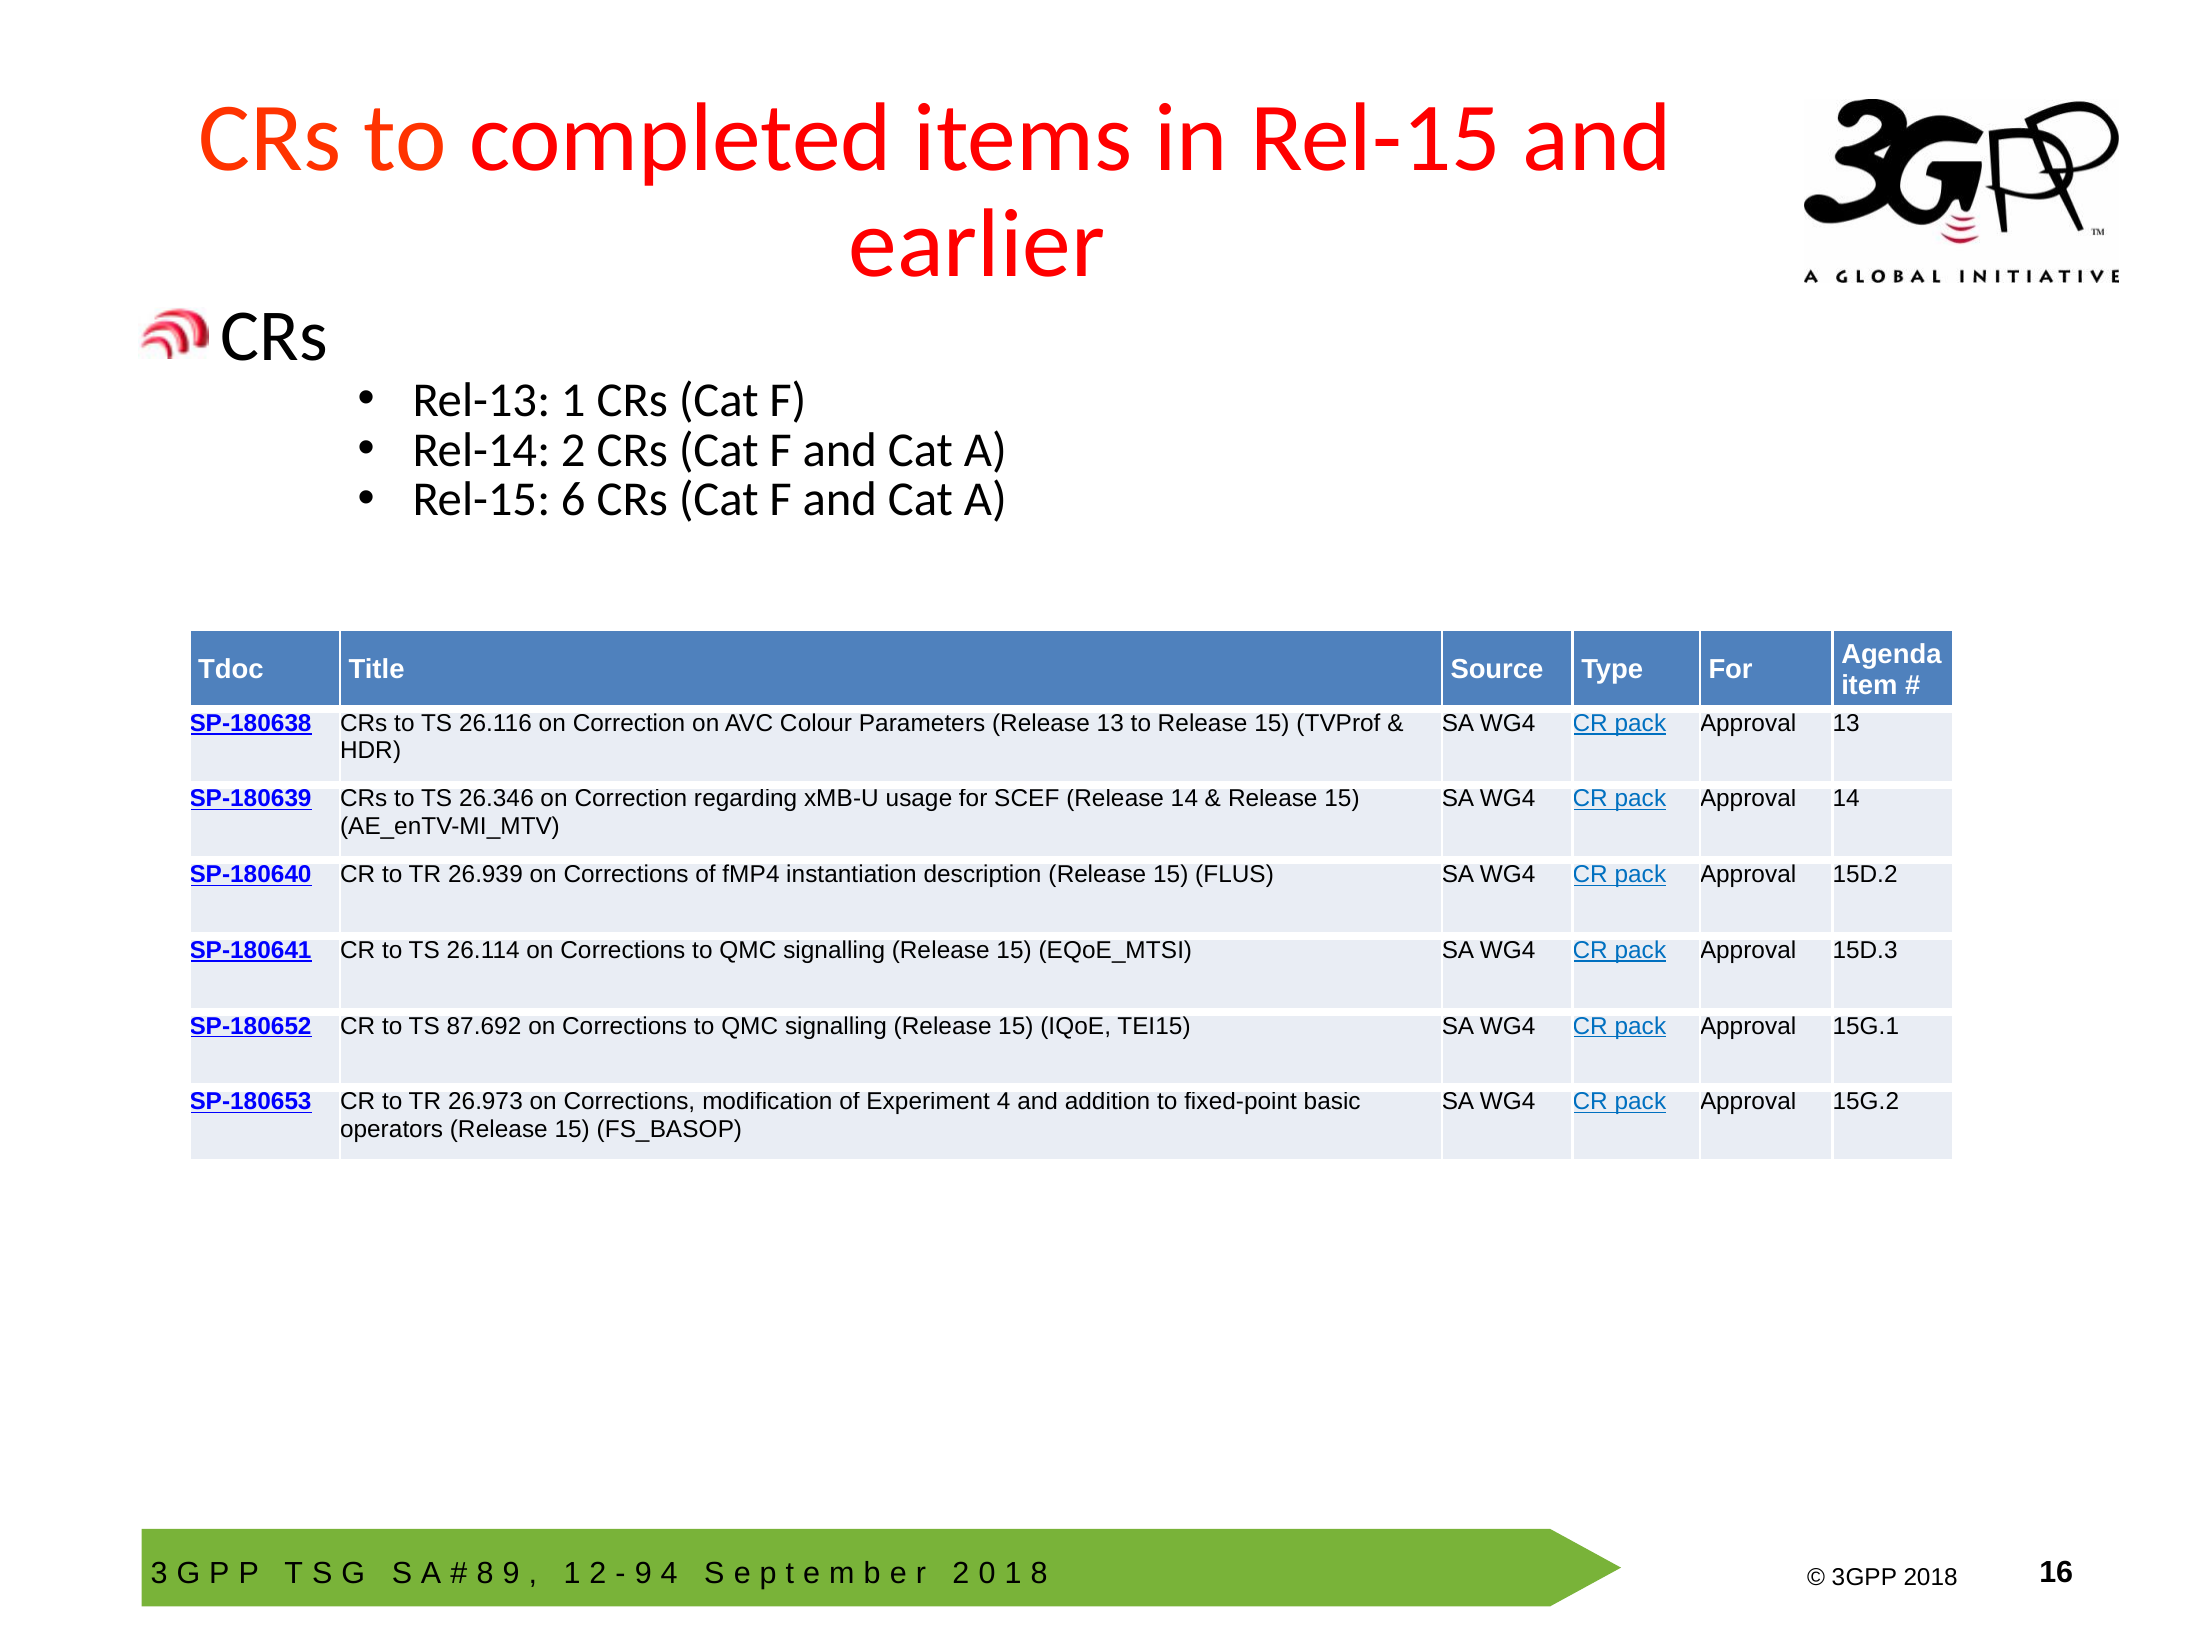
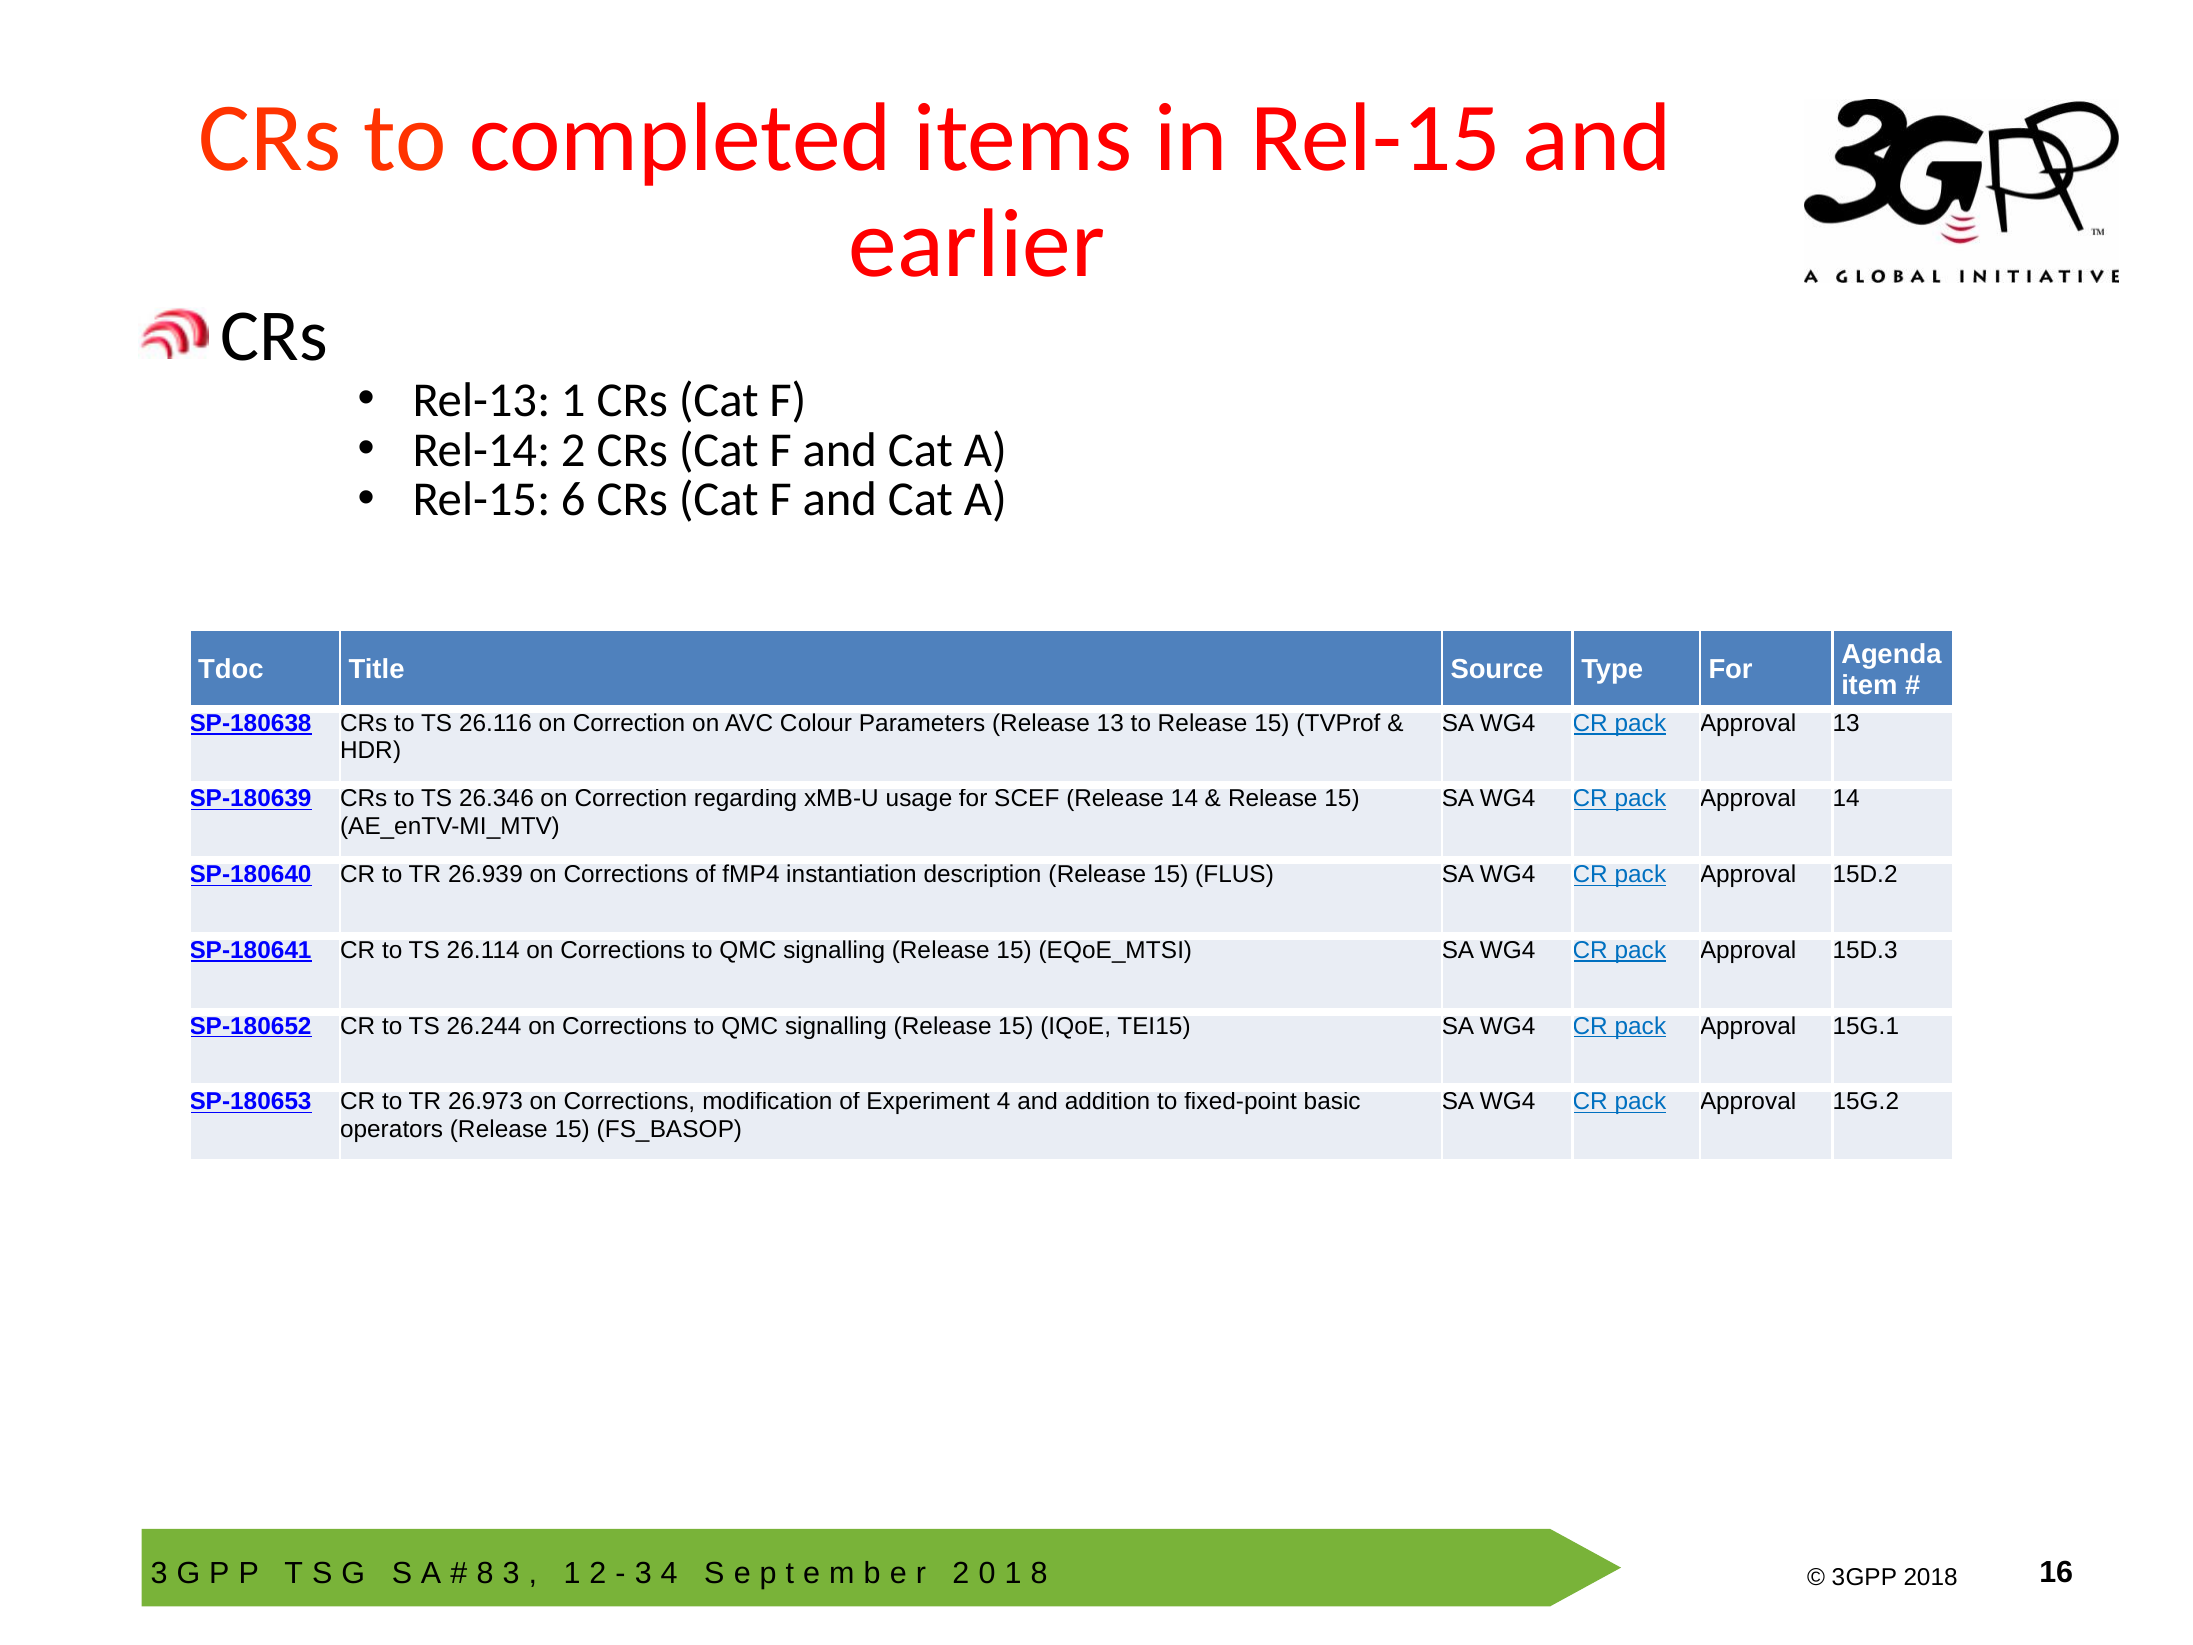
87.692: 87.692 -> 26.244 (484, 1026)
9: 9 -> 3 (511, 1573)
9: 9 -> 3 (643, 1573)
